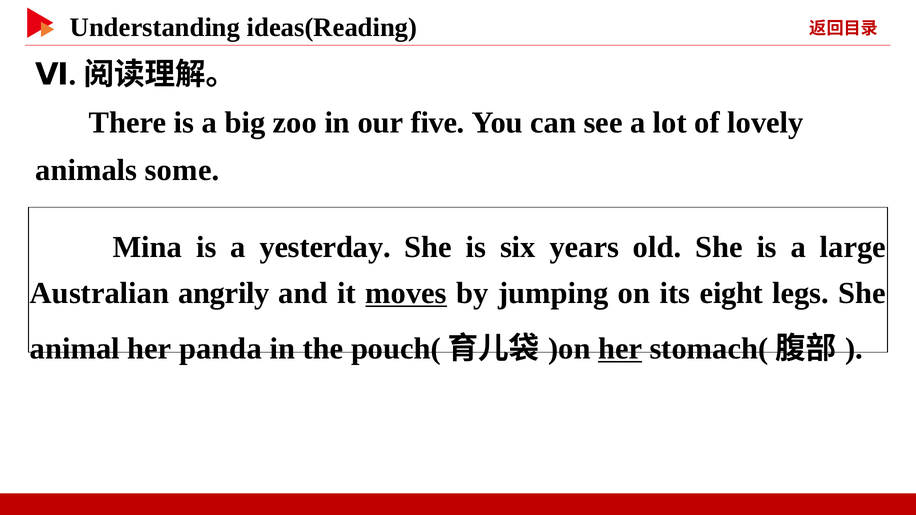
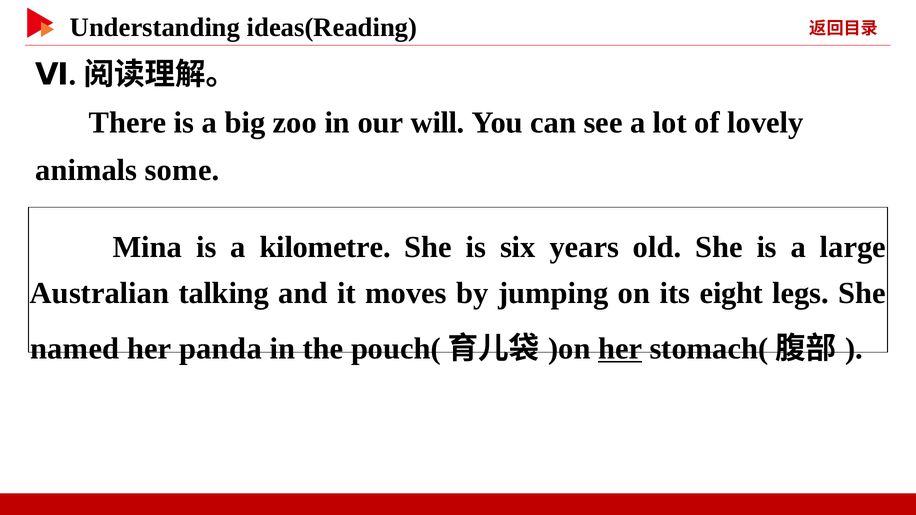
five: five -> will (438, 123)
yesterday: yesterday -> kilometre (325, 247)
angrily: angrily -> talking (224, 293)
moves underline: present -> none (406, 293)
animal: animal -> named (75, 349)
